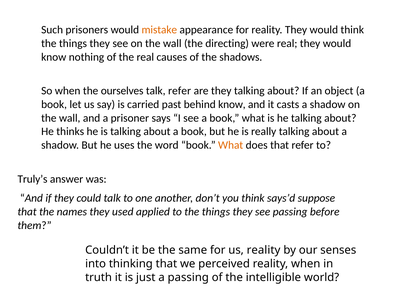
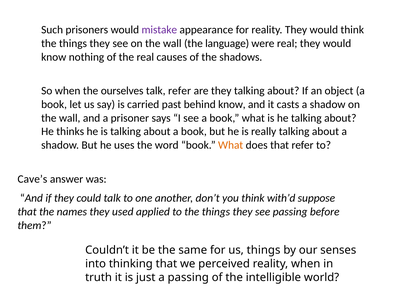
mistake colour: orange -> purple (159, 30)
directing: directing -> language (227, 43)
Truly’s: Truly’s -> Cave’s (32, 179)
says’d: says’d -> with’d (281, 198)
us reality: reality -> things (264, 250)
